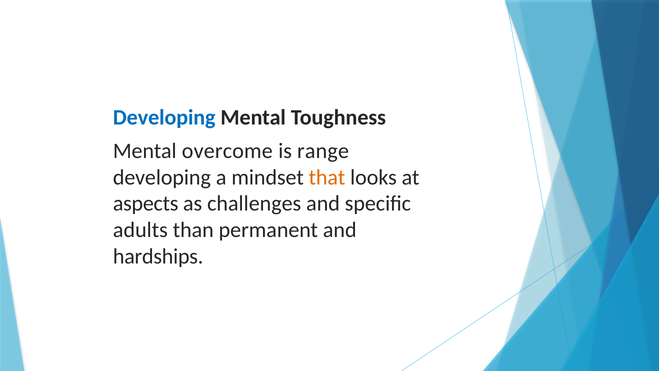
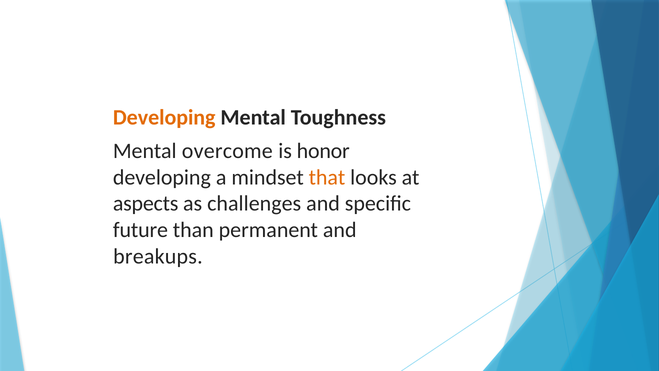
Developing colour: blue -> orange (164, 118)
range: range -> honor (323, 151)
adults: adults -> future (140, 230)
hardships: hardships -> breakups (158, 256)
